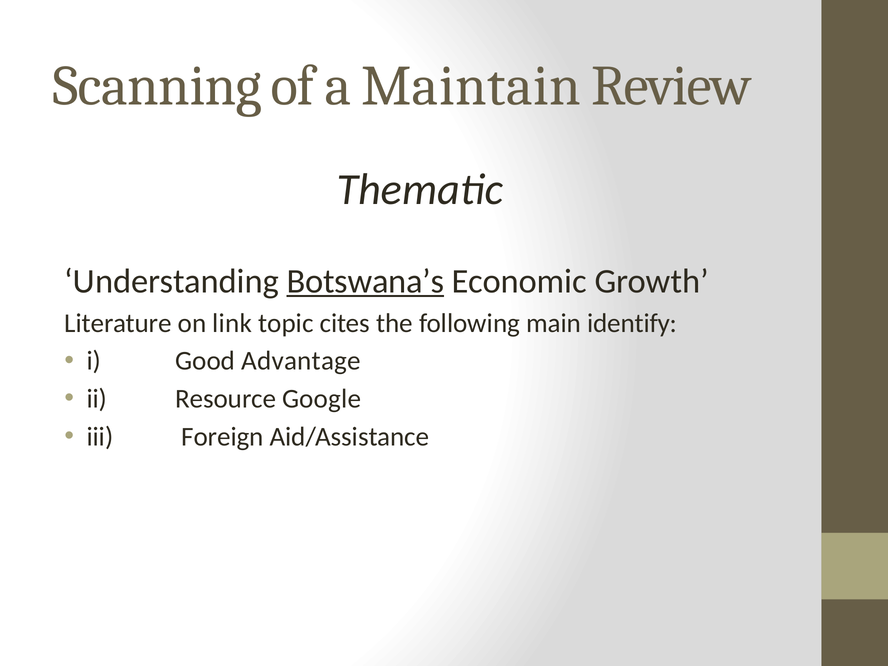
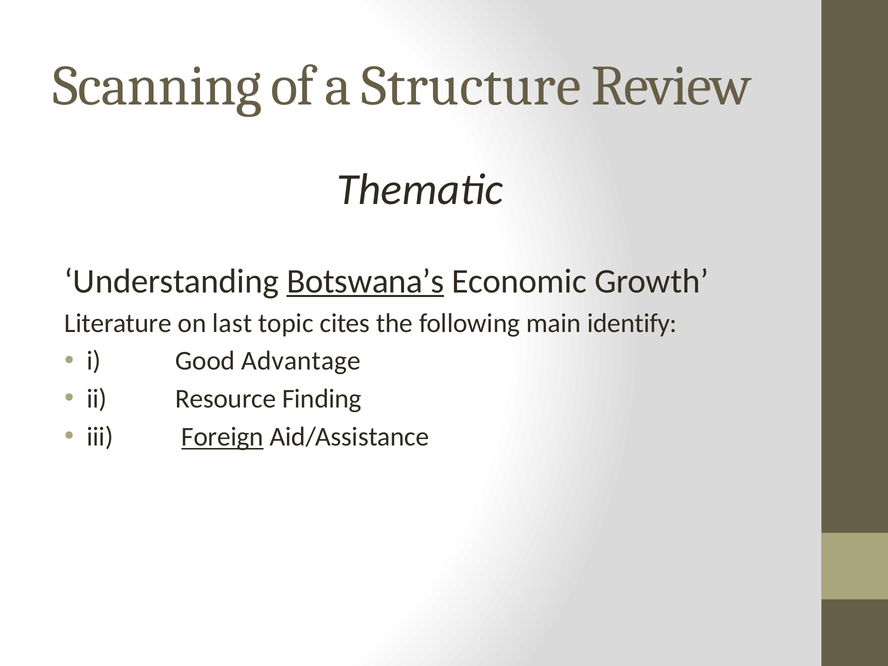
Maintain: Maintain -> Structure (471, 86)
link: link -> last (232, 323)
Google: Google -> Finding (322, 399)
Foreign underline: none -> present (223, 437)
